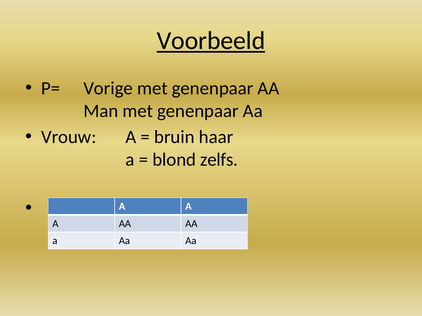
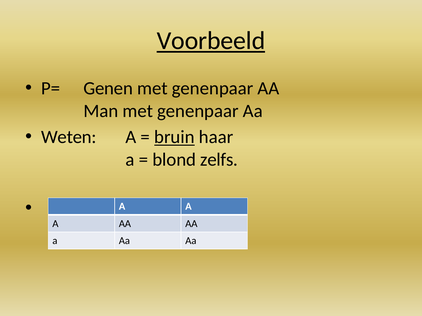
Vorige: Vorige -> Genen (108, 89)
Vrouw: Vrouw -> Weten (69, 137)
bruin underline: none -> present (174, 137)
